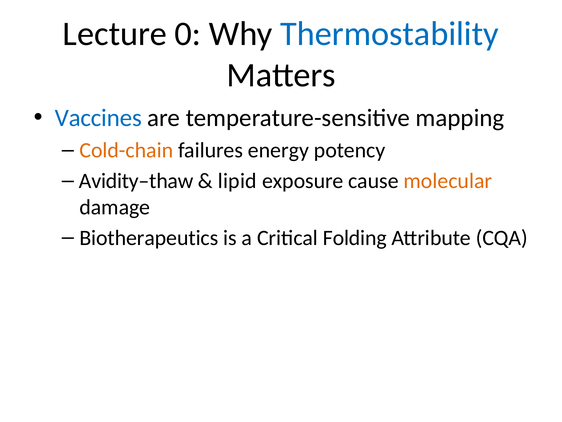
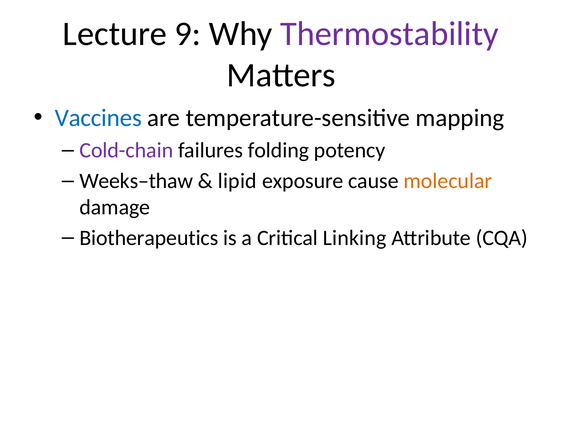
0: 0 -> 9 (188, 34)
Thermostability colour: blue -> purple (389, 34)
Cold-chain colour: orange -> purple (126, 150)
energy: energy -> folding (278, 150)
Avidity–thaw: Avidity–thaw -> Weeks–thaw (136, 181)
Folding: Folding -> Linking (355, 238)
